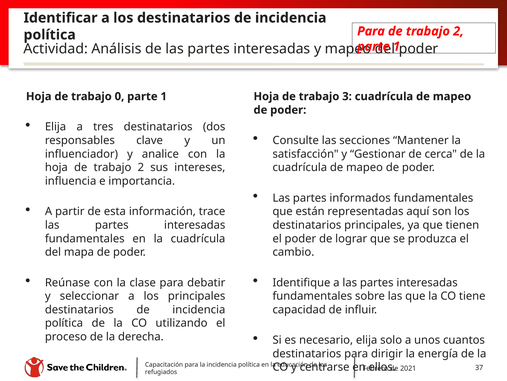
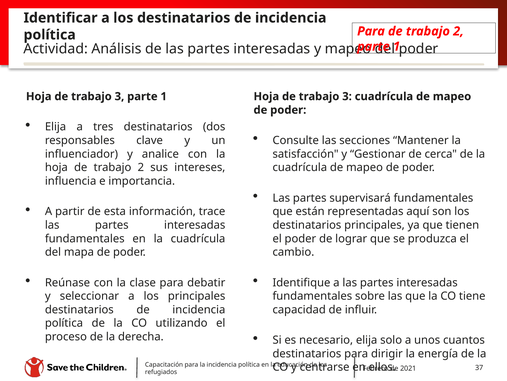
0: 0 -> 3 (119, 96)
informados: informados -> supervisará (360, 198)
